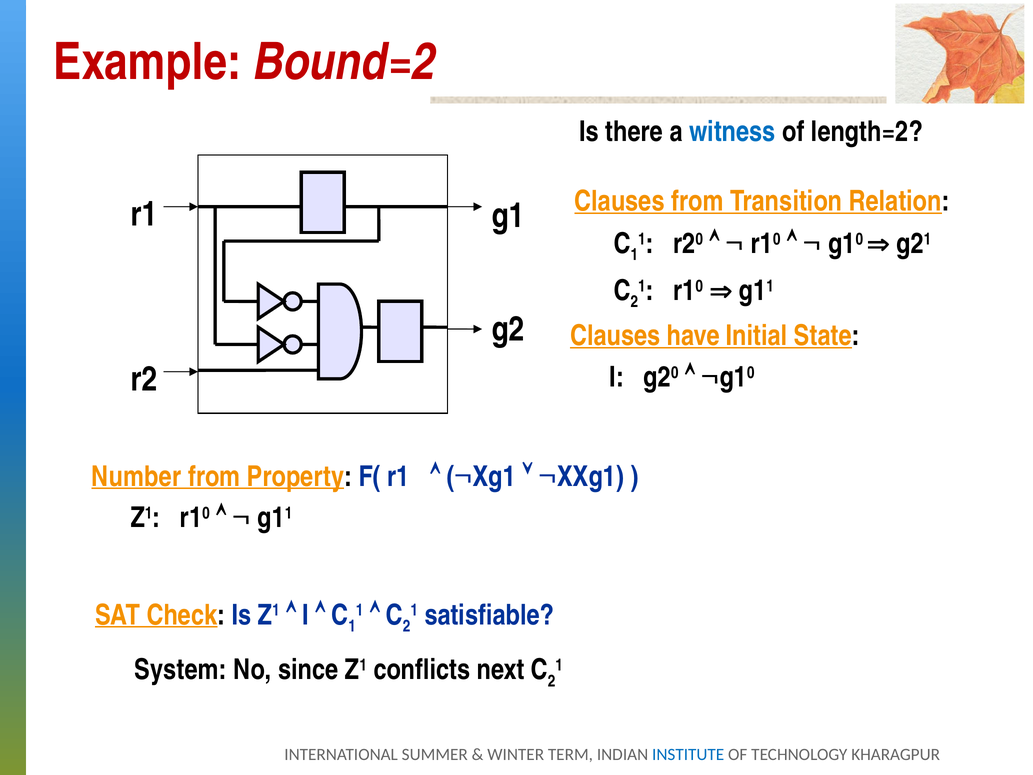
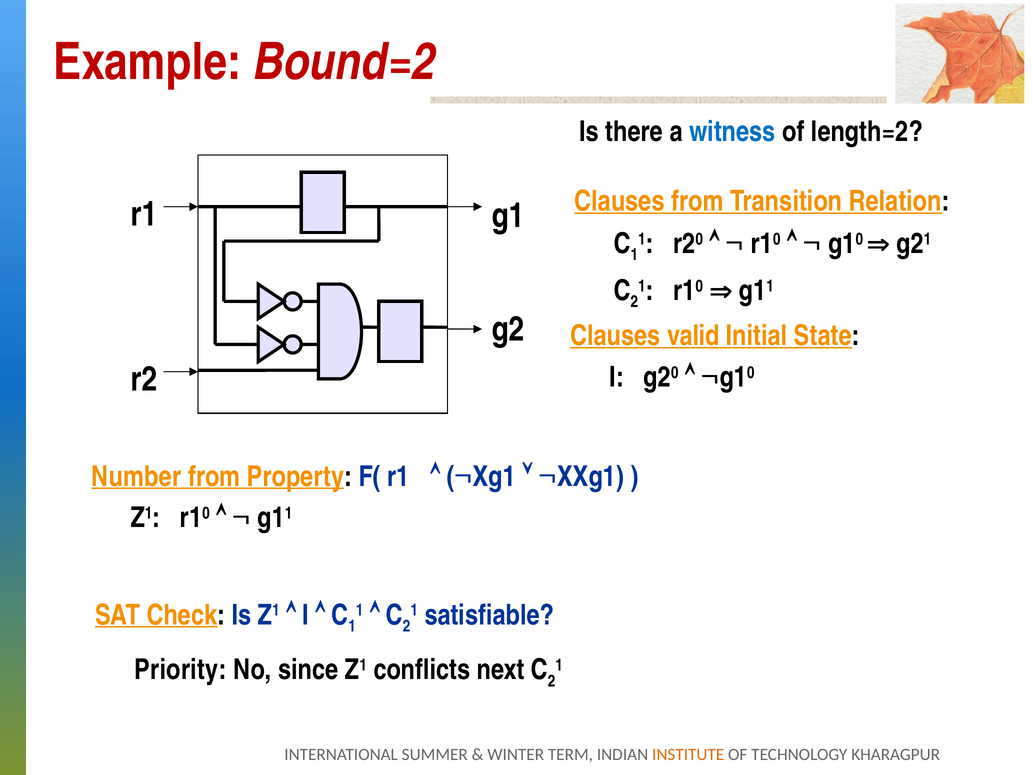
have: have -> valid (693, 336)
System: System -> Priority (180, 670)
INSTITUTE colour: blue -> orange (688, 754)
